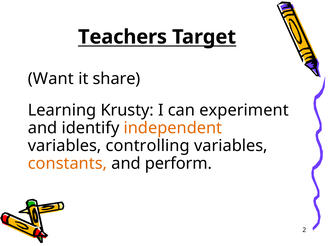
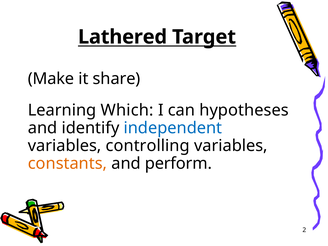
Teachers: Teachers -> Lathered (123, 37)
Want: Want -> Make (51, 79)
Krusty: Krusty -> Which (127, 110)
experiment: experiment -> hypotheses (244, 110)
independent colour: orange -> blue (173, 128)
